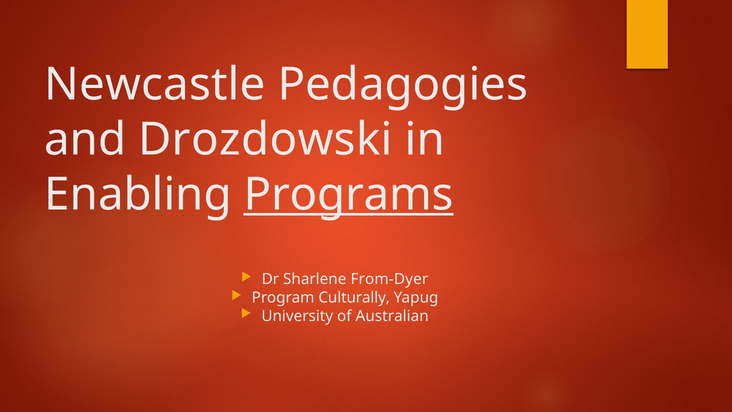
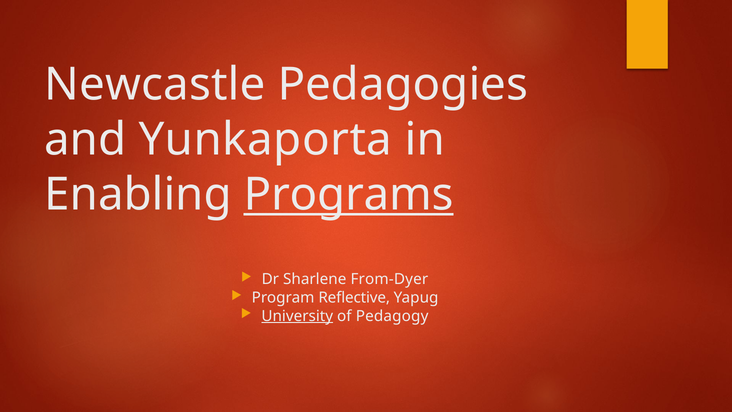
Drozdowski: Drozdowski -> Yunkaporta (265, 140)
Culturally: Culturally -> Reflective (354, 298)
University underline: none -> present (297, 316)
Australian: Australian -> Pedagogy (392, 316)
